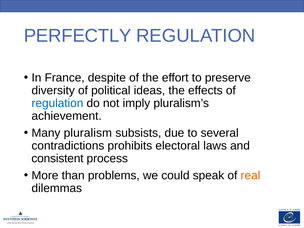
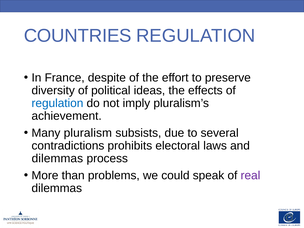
PERFECTLY: PERFECTLY -> COUNTRIES (78, 36)
consistent: consistent -> dilemmas (57, 158)
real colour: orange -> purple (250, 175)
